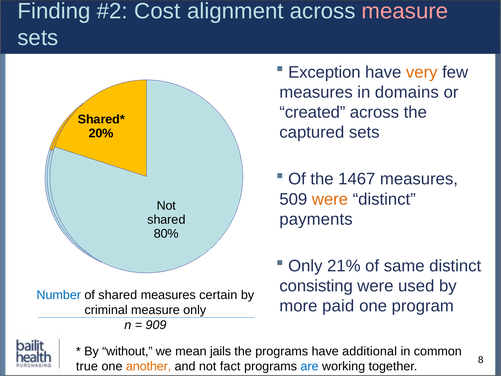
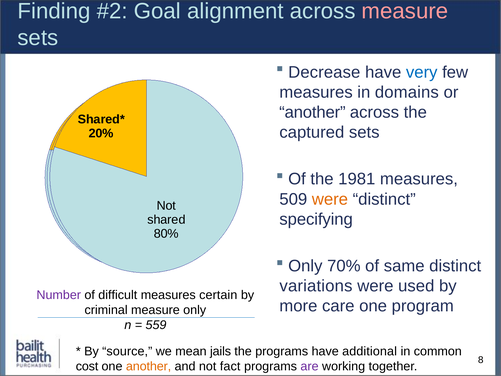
Cost: Cost -> Goal (157, 11)
Exception: Exception -> Decrease (324, 72)
very colour: orange -> blue (422, 72)
created: created -> another (312, 112)
1467: 1467 -> 1981 (357, 179)
payments: payments -> specifying (316, 219)
21%: 21% -> 70% (344, 266)
consisting: consisting -> variations (316, 286)
Number colour: blue -> purple (59, 295)
of shared: shared -> difficult (118, 295)
paid: paid -> care (338, 306)
909: 909 -> 559 (156, 325)
without: without -> source (127, 351)
true: true -> cost (87, 366)
are colour: blue -> purple (310, 366)
